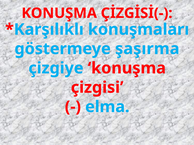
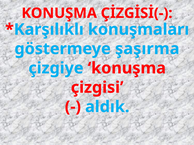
elma: elma -> aldık (107, 107)
